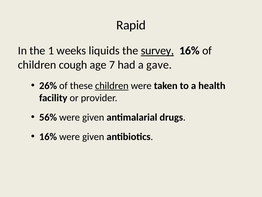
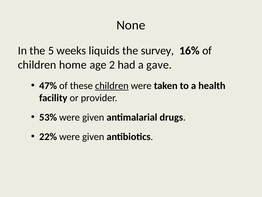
Rapid: Rapid -> None (131, 25)
1: 1 -> 5 (51, 51)
survey underline: present -> none (157, 51)
cough: cough -> home (73, 65)
7: 7 -> 2 (112, 65)
26%: 26% -> 47% (48, 85)
56%: 56% -> 53% (48, 117)
16%: 16% -> 22% (48, 136)
